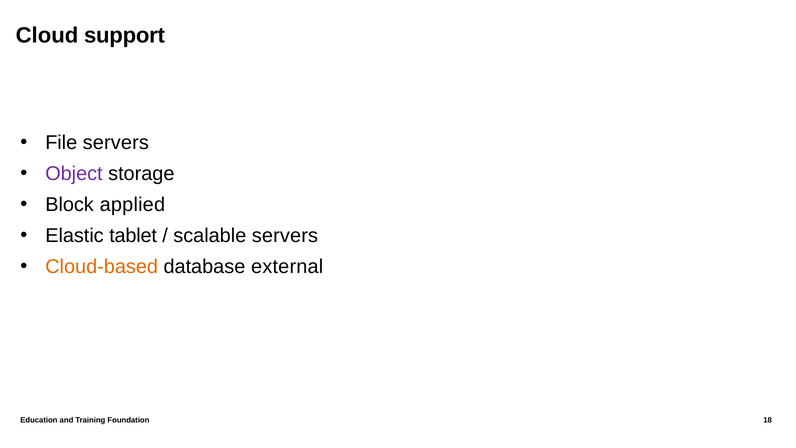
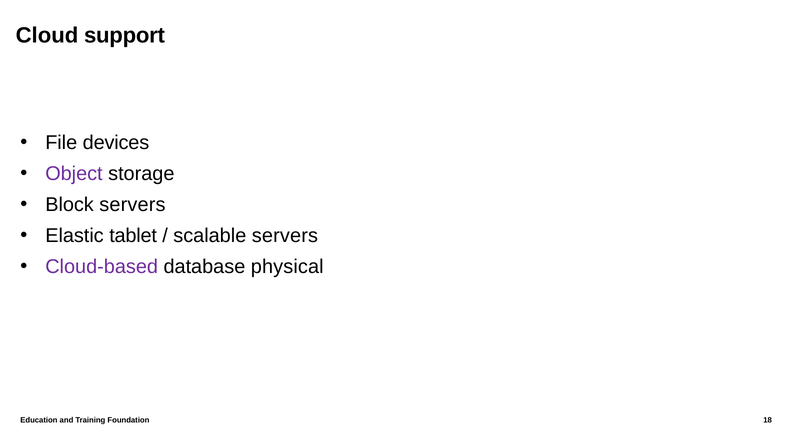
File servers: servers -> devices (116, 143)
Block applied: applied -> servers (132, 205)
Cloud-based colour: orange -> purple (102, 266)
external: external -> physical (287, 266)
